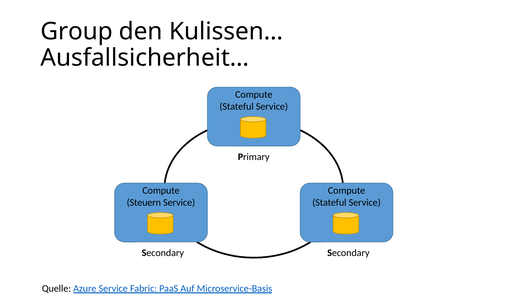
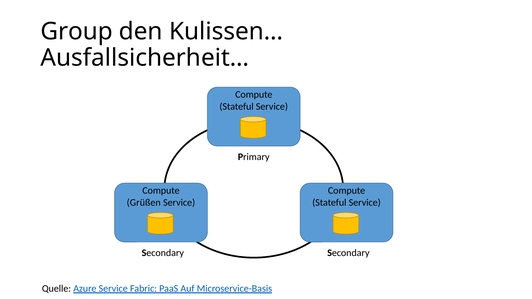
Steuern: Steuern -> Grüßen (144, 203)
